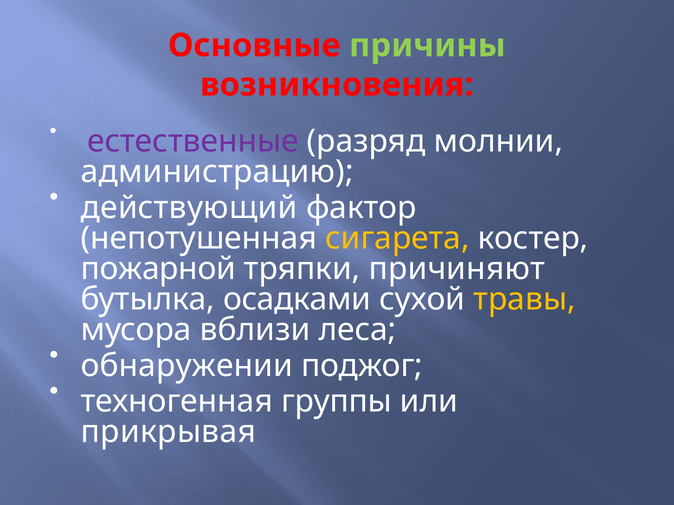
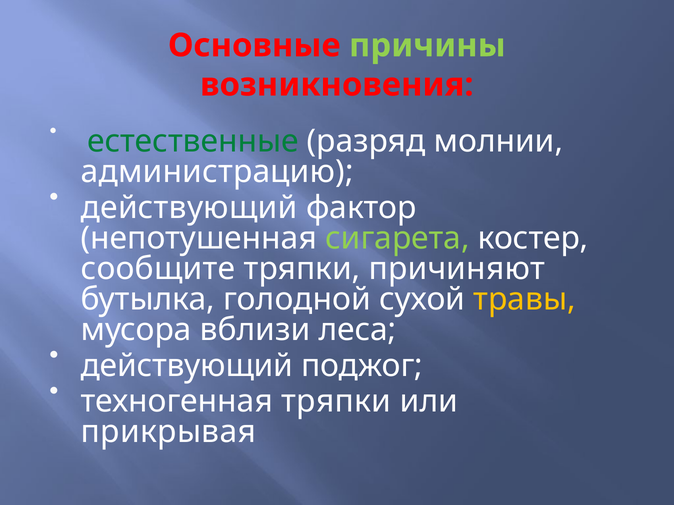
естественные colour: purple -> green (193, 141)
сигарета colour: yellow -> light green (397, 238)
пожарной: пожарной -> сообщите (158, 269)
осадками: осадками -> голодной (297, 299)
обнаружении: обнаружении -> действующий (187, 366)
техногенная группы: группы -> тряпки (336, 402)
